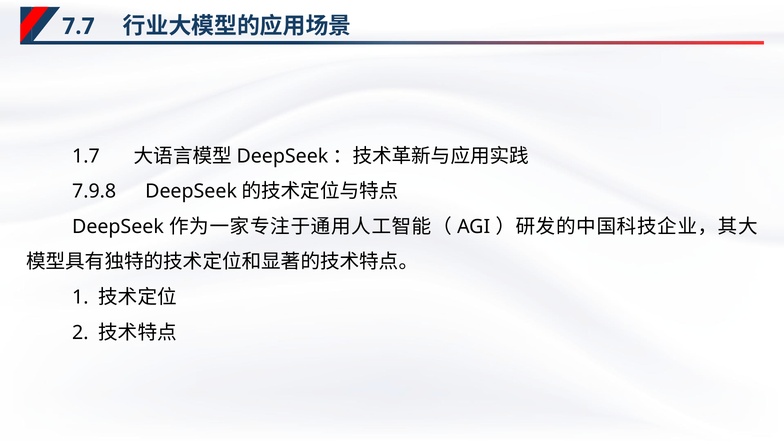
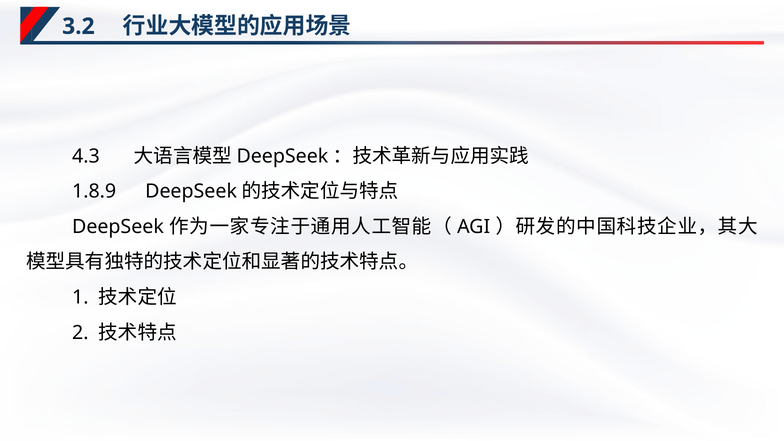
7.7: 7.7 -> 3.2 (78, 26)
1.7: 1.7 -> 4.3 (86, 156)
7.9.8: 7.9.8 -> 1.8.9 (94, 191)
